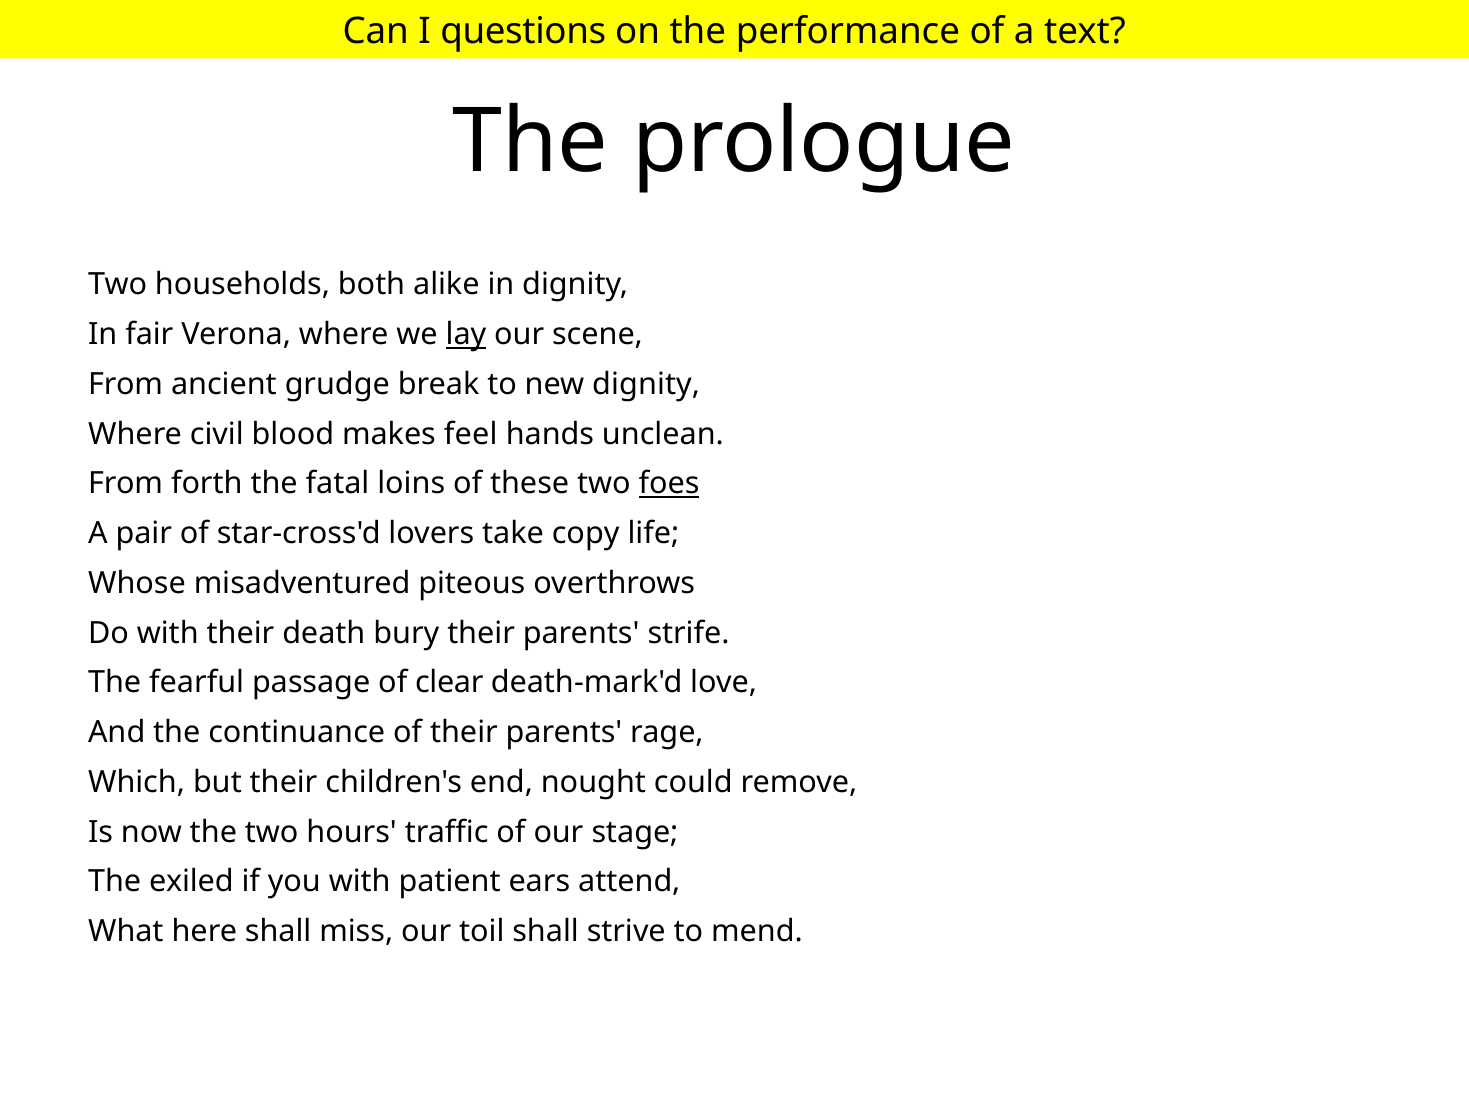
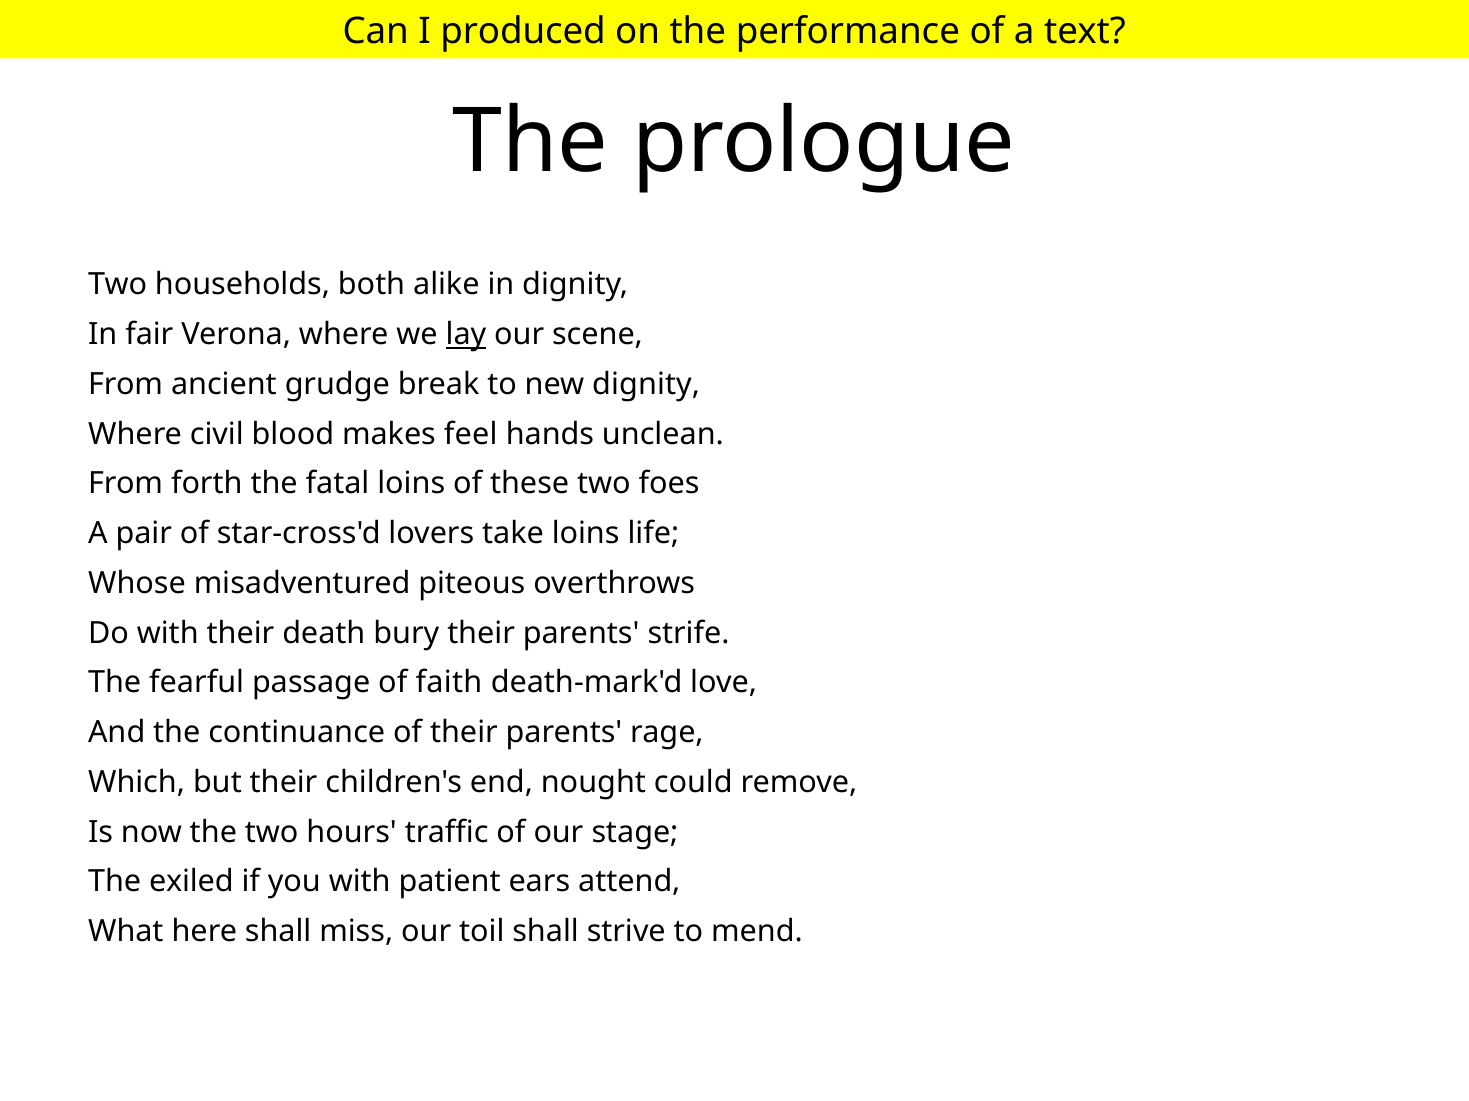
questions: questions -> produced (523, 32)
foes underline: present -> none (669, 484)
take copy: copy -> loins (586, 534)
clear: clear -> faith (449, 683)
